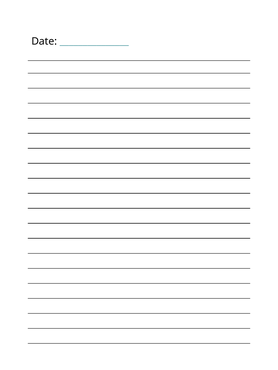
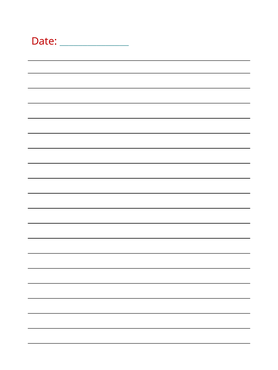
Date colour: black -> red (44, 41)
